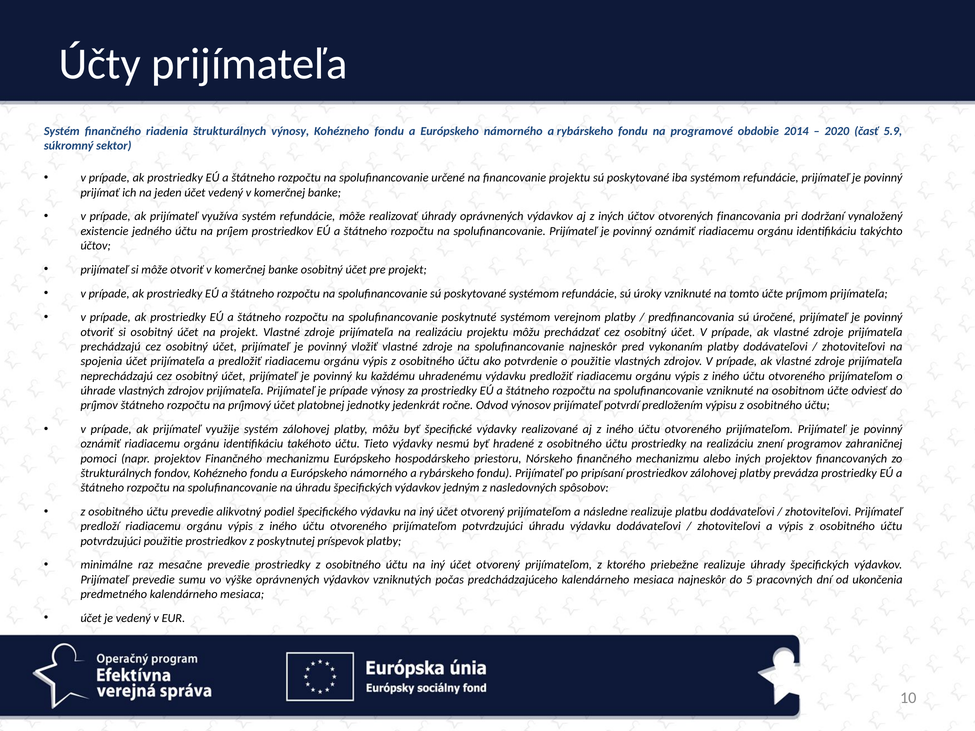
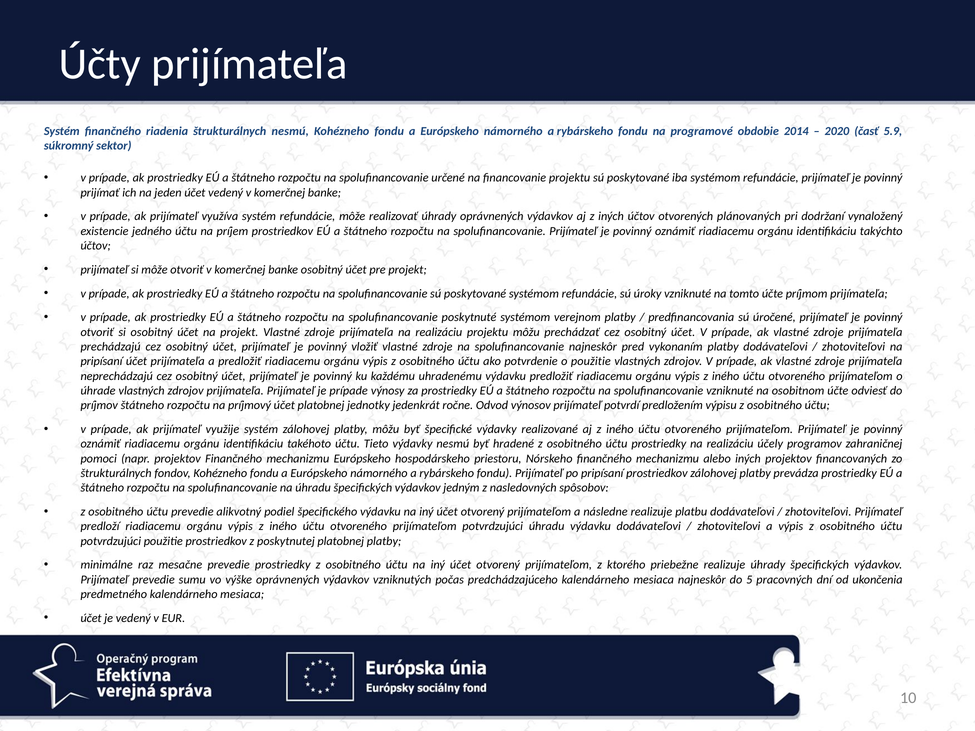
štrukturálnych výnosy: výnosy -> nesmú (290, 131)
financovania: financovania -> plánovaných (749, 216)
spojenia: spojenia -> pripísaní (101, 361)
znení: znení -> účely (770, 444)
poskytnutej príspevok: príspevok -> platobnej (341, 541)
